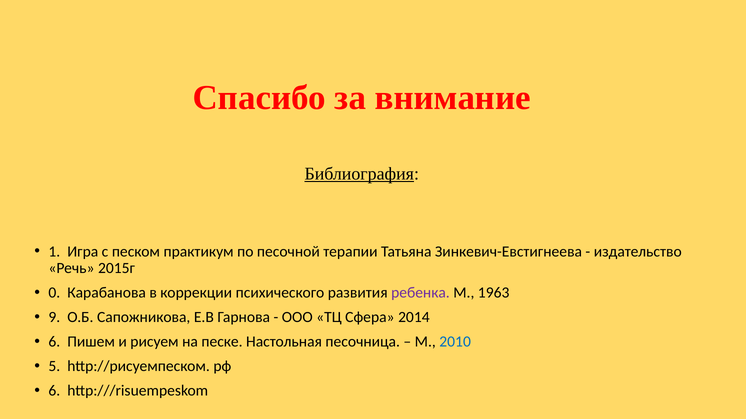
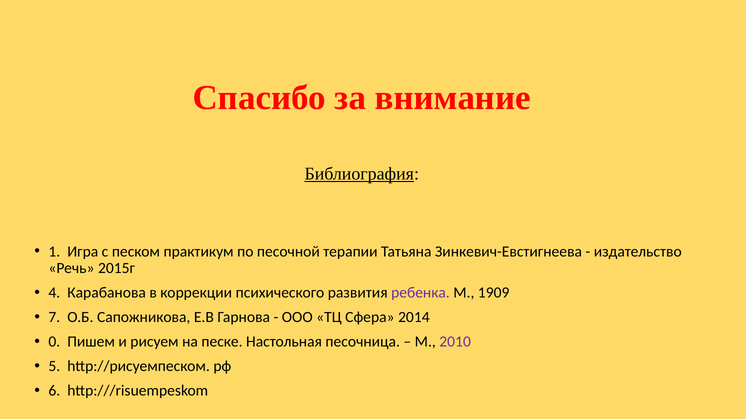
0: 0 -> 4 (54, 293)
1963: 1963 -> 1909 (494, 293)
9: 9 -> 7 (54, 318)
6: 6 -> 0 (54, 342)
2010 colour: blue -> purple (455, 342)
